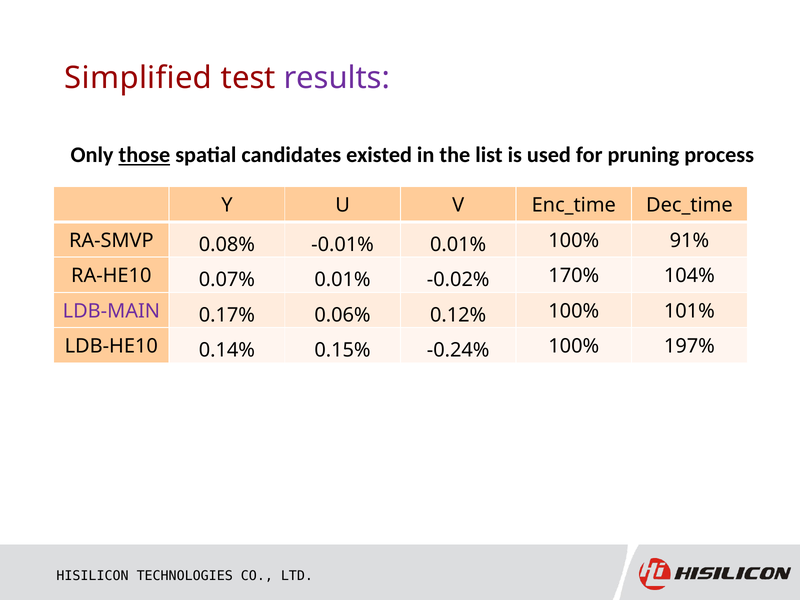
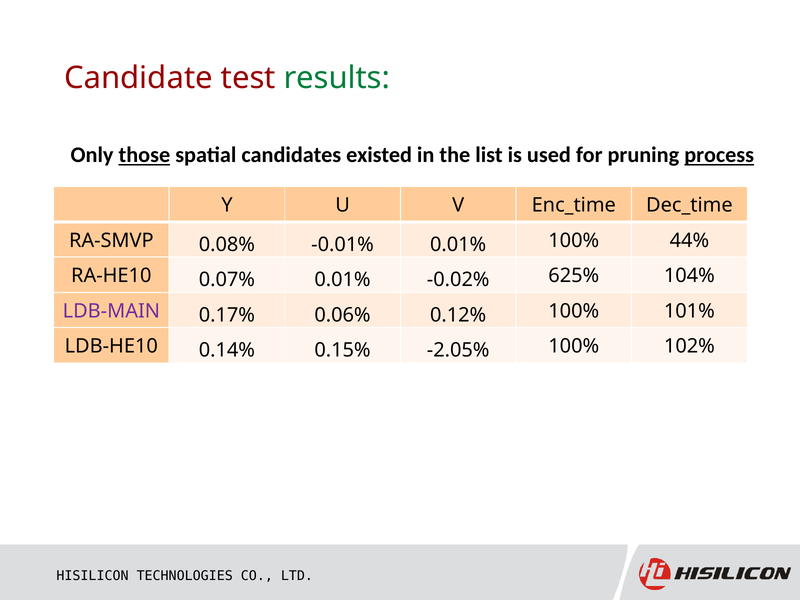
Simplified: Simplified -> Candidate (138, 78)
results colour: purple -> green (337, 78)
process underline: none -> present (719, 155)
91%: 91% -> 44% (689, 241)
170%: 170% -> 625% (574, 276)
-0.24%: -0.24% -> -2.05% (458, 350)
197%: 197% -> 102% (689, 346)
